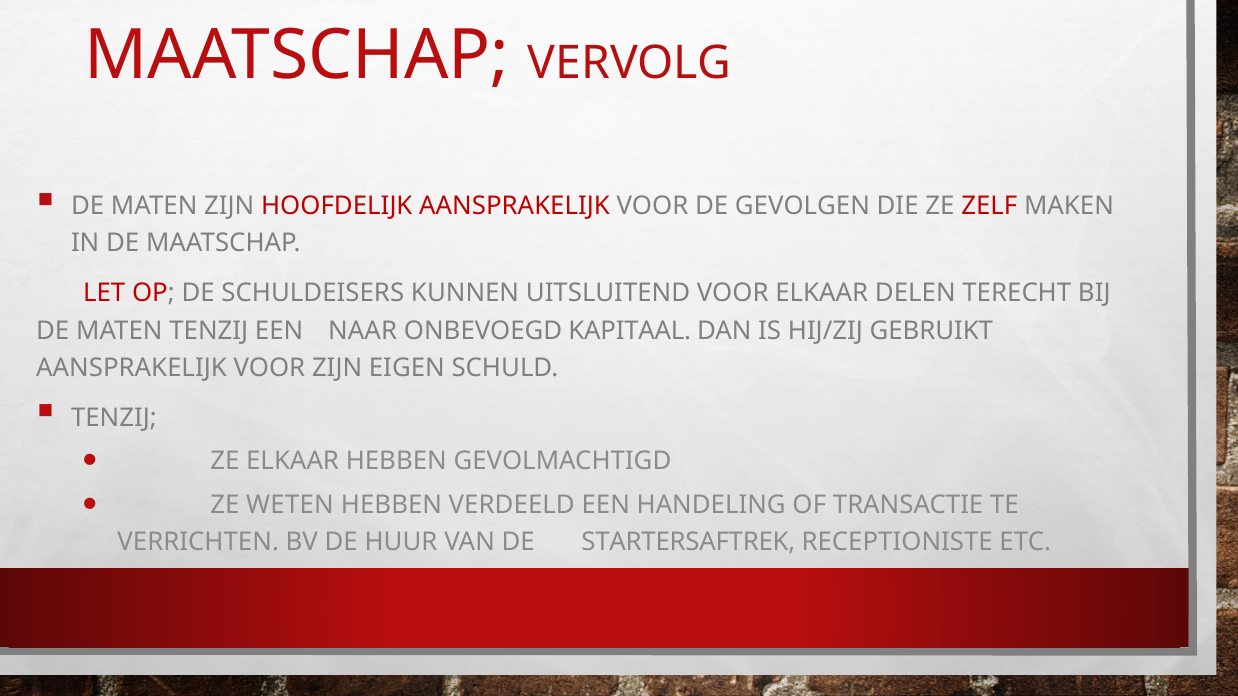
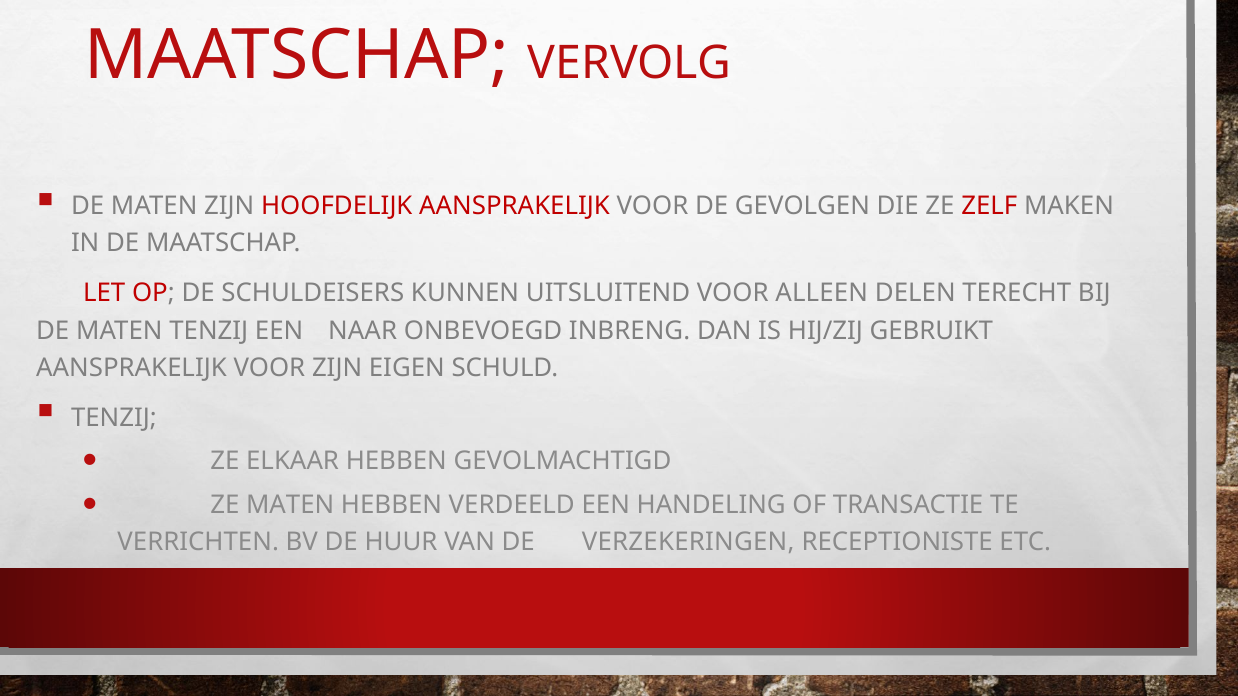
VOOR ELKAAR: ELKAAR -> ALLEEN (822, 294)
KAPITAAL: KAPITAAL -> INBRENG (630, 331)
ZE WETEN: WETEN -> MATEN (290, 505)
STARTERSAFTREK: STARTERSAFTREK -> VERZEKERINGEN (688, 542)
